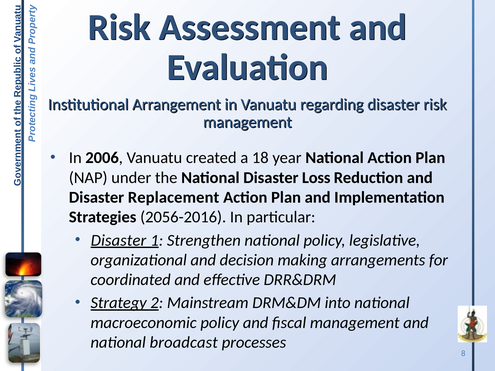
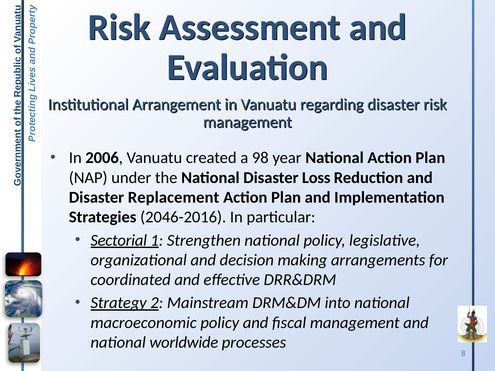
18: 18 -> 98 (260, 158)
2056-2016: 2056-2016 -> 2046-2016 (183, 217)
Disaster: Disaster -> Sectorial (119, 240)
broadcast: broadcast -> worldwide (184, 343)
